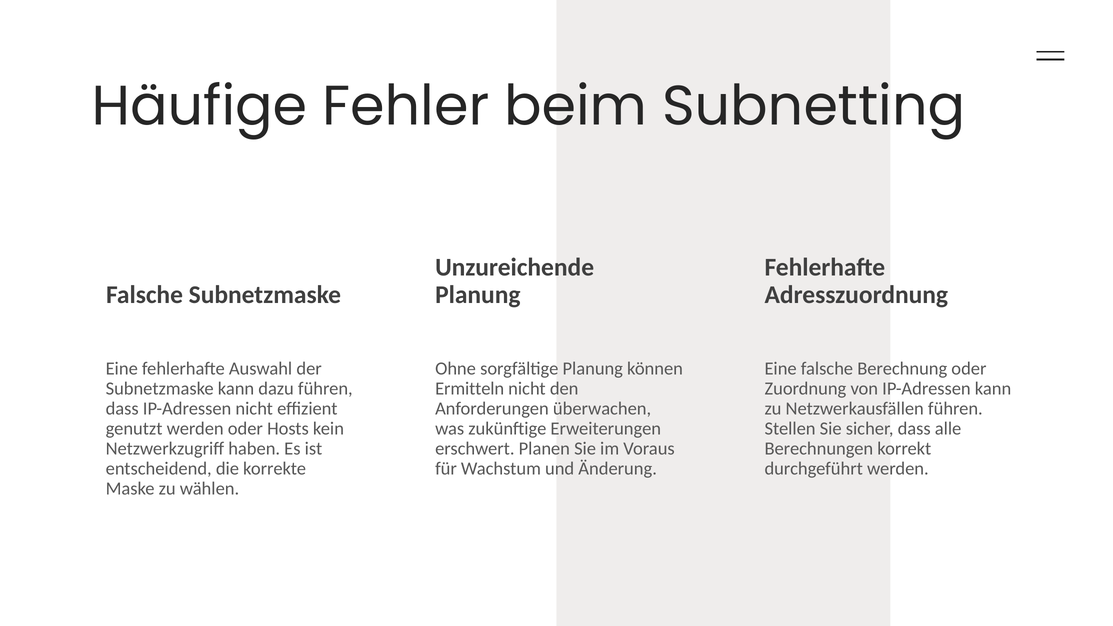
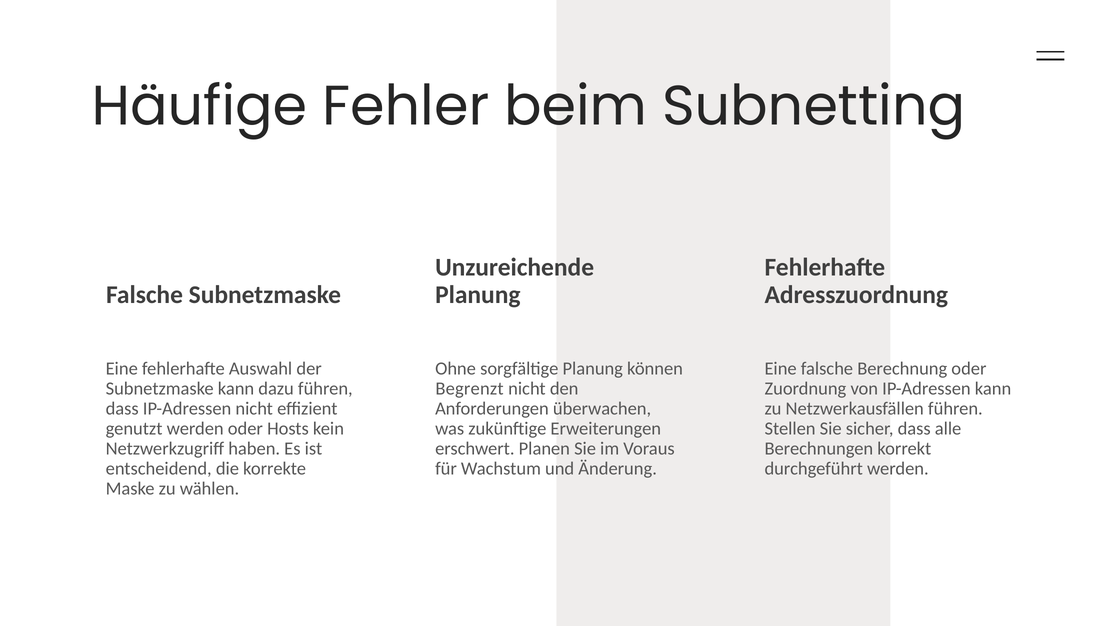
Ermitteln: Ermitteln -> Begrenzt (470, 389)
